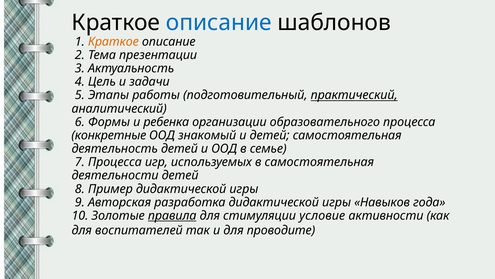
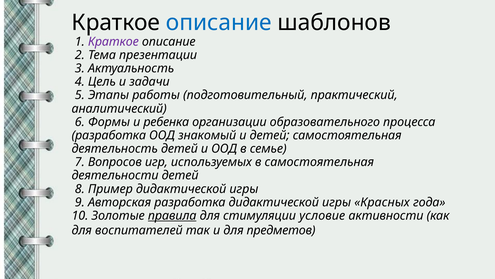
Краткое colour: orange -> purple (113, 42)
практический underline: present -> none (354, 95)
конкретные: конкретные -> разработка (109, 135)
7 Процесса: Процесса -> Вопросов (115, 162)
Навыков: Навыков -> Красных (382, 202)
проводите: проводите -> предметов (281, 230)
